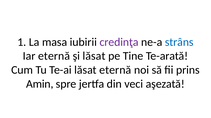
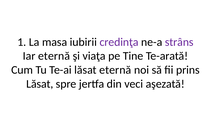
strâns colour: blue -> purple (179, 42)
şi lăsat: lăsat -> viaţa (94, 56)
Amin: Amin -> Lăsat (40, 84)
